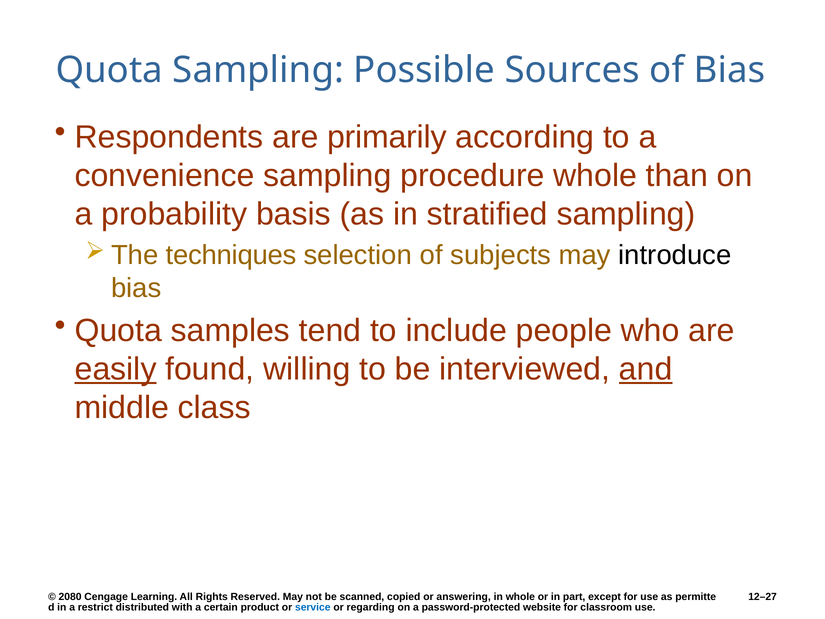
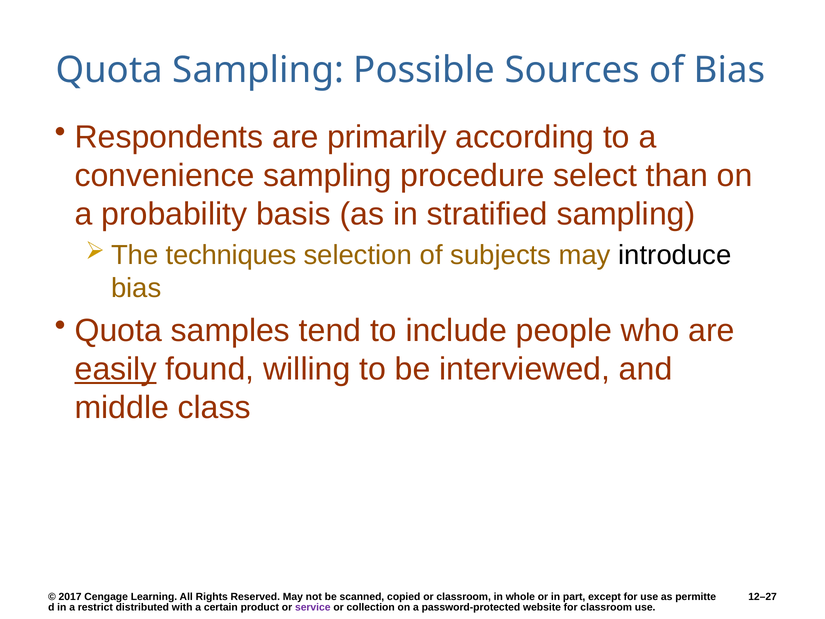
procedure whole: whole -> select (595, 176)
and underline: present -> none (646, 369)
2080: 2080 -> 2017 (70, 597)
or answering: answering -> classroom (464, 597)
service colour: blue -> purple (313, 607)
regarding: regarding -> collection (371, 607)
